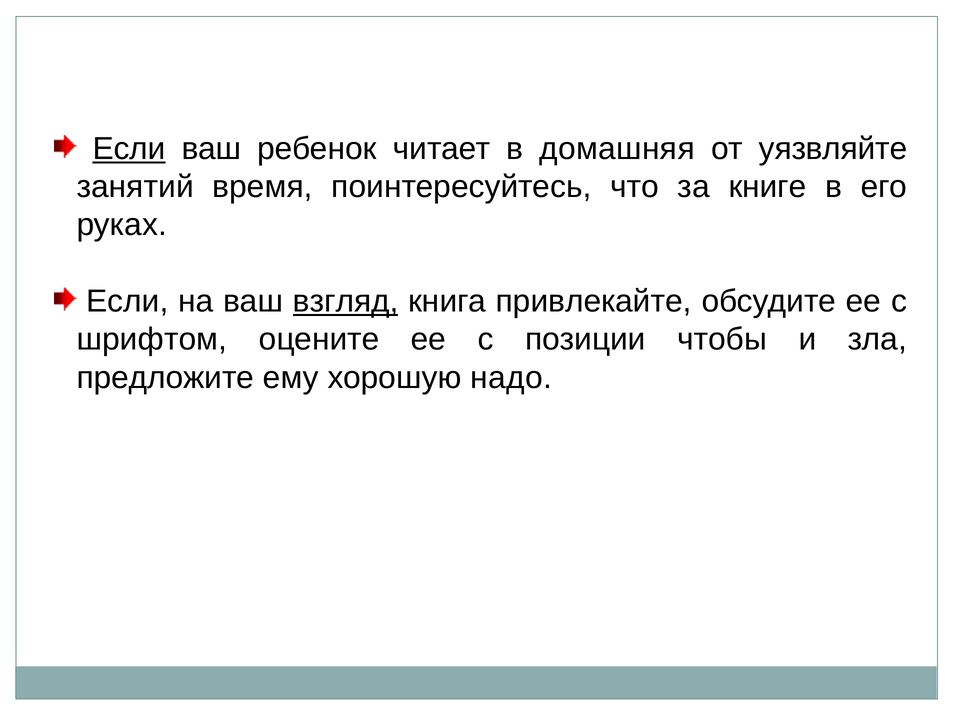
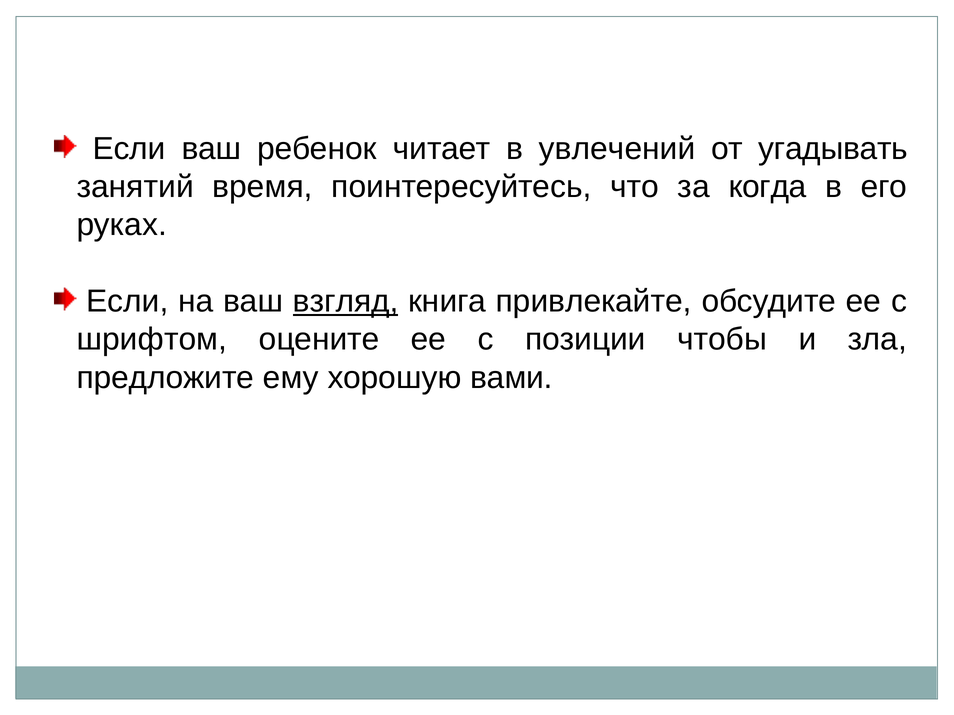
Если underline: present -> none (129, 149)
домашняя: домашняя -> увлечений (617, 149)
уязвляйте: уязвляйте -> угадывать (833, 149)
книге: книге -> когда (768, 187)
надо: надо -> вами (511, 378)
